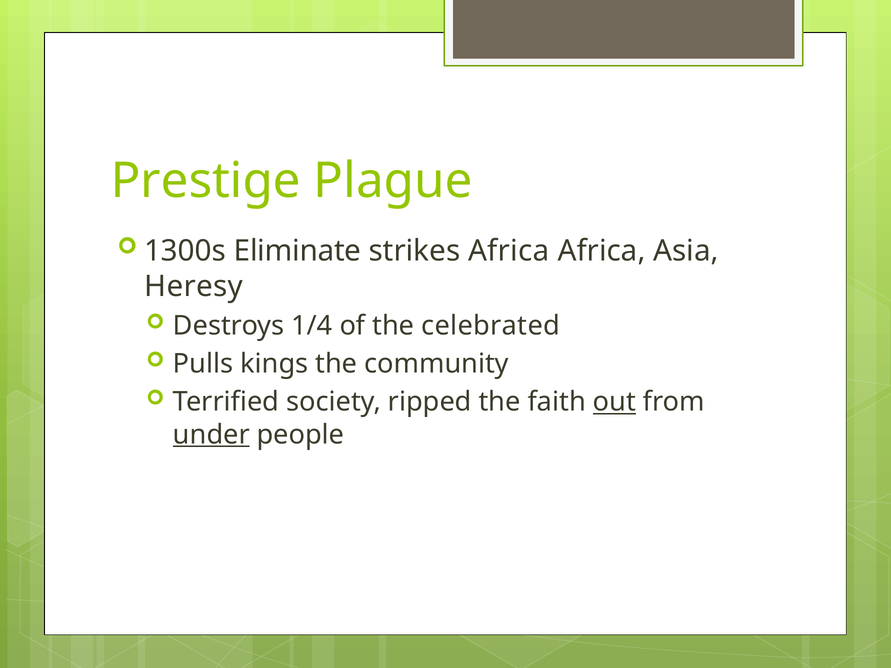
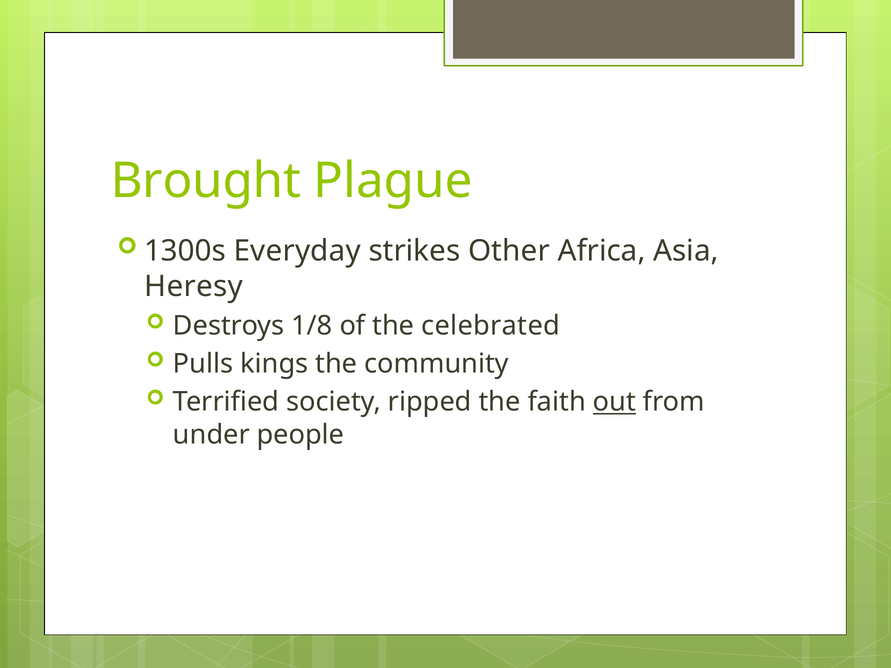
Prestige: Prestige -> Brought (206, 181)
Eliminate: Eliminate -> Everyday (297, 251)
strikes Africa: Africa -> Other (509, 251)
1/4: 1/4 -> 1/8 (312, 326)
under underline: present -> none (211, 435)
